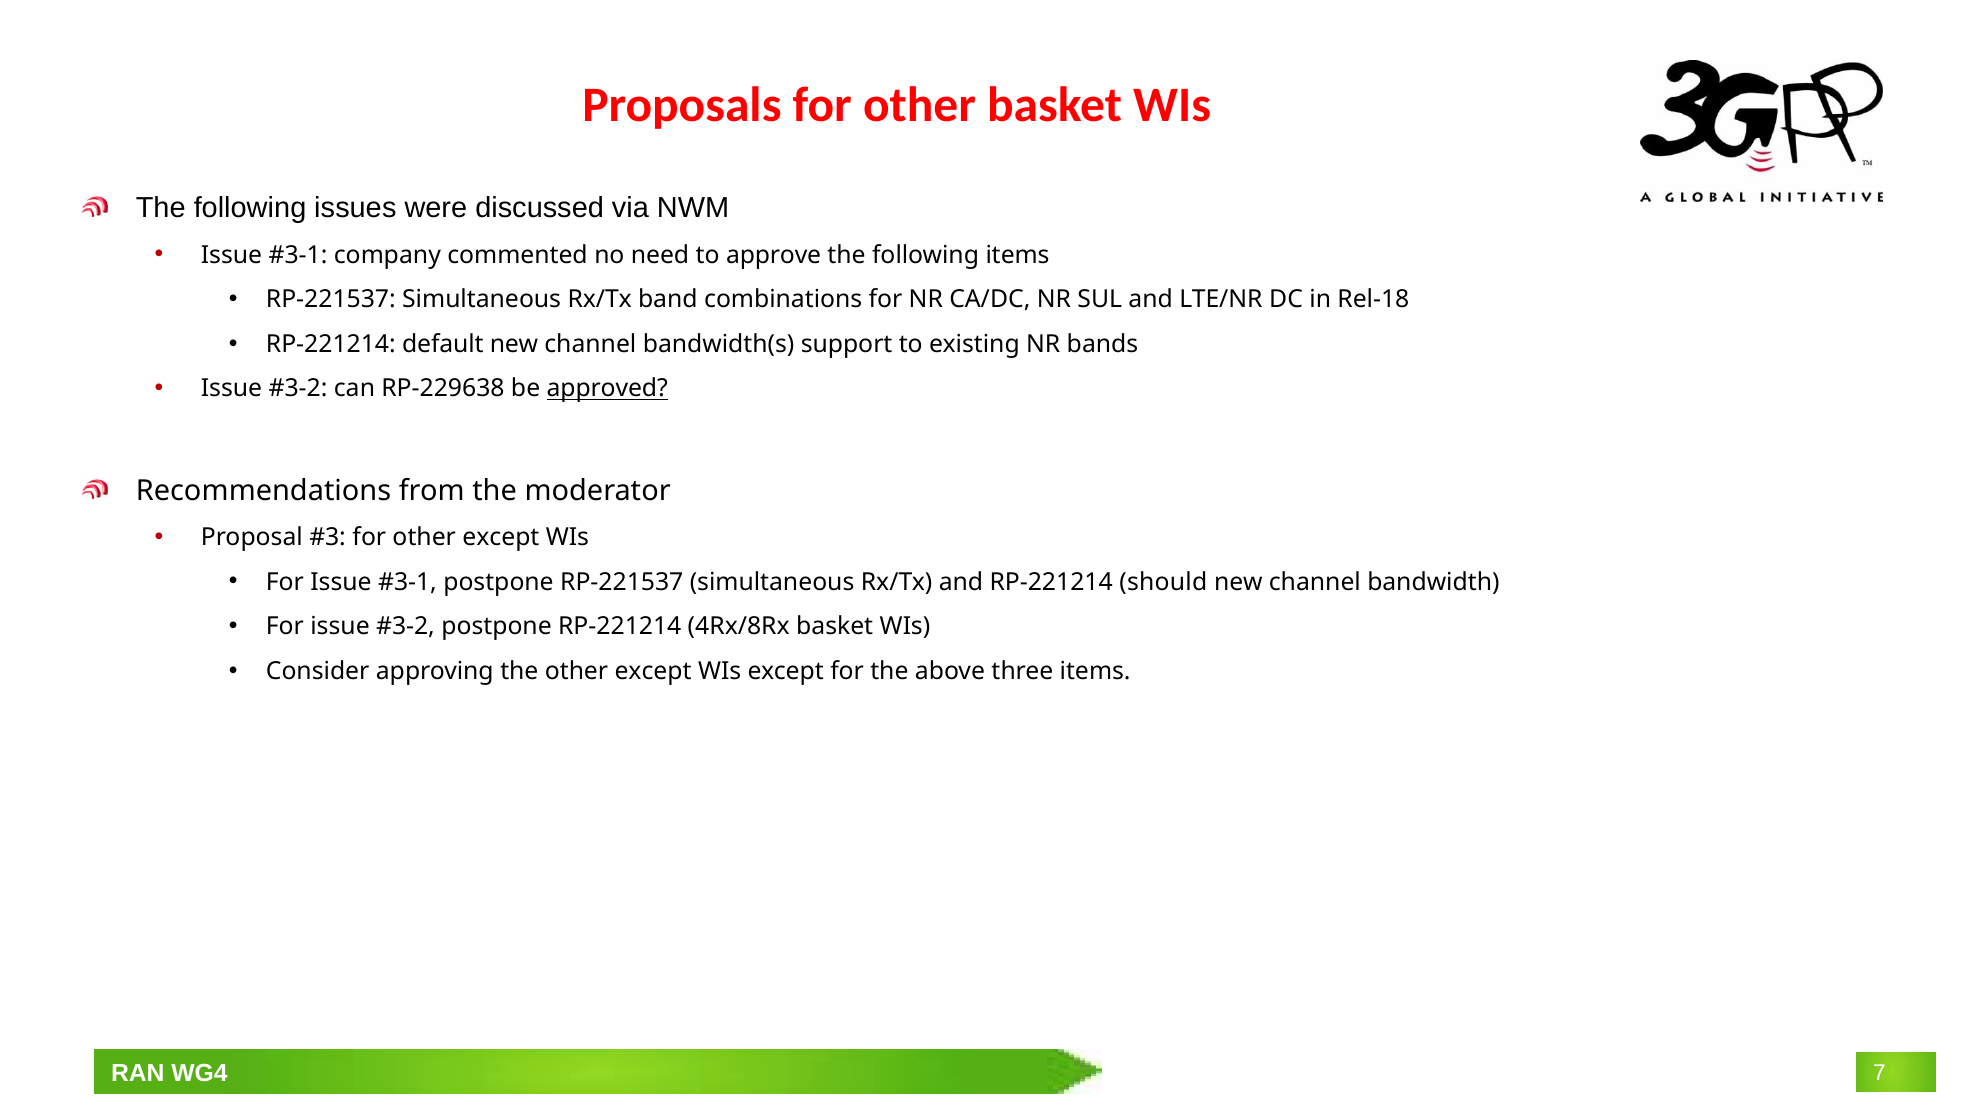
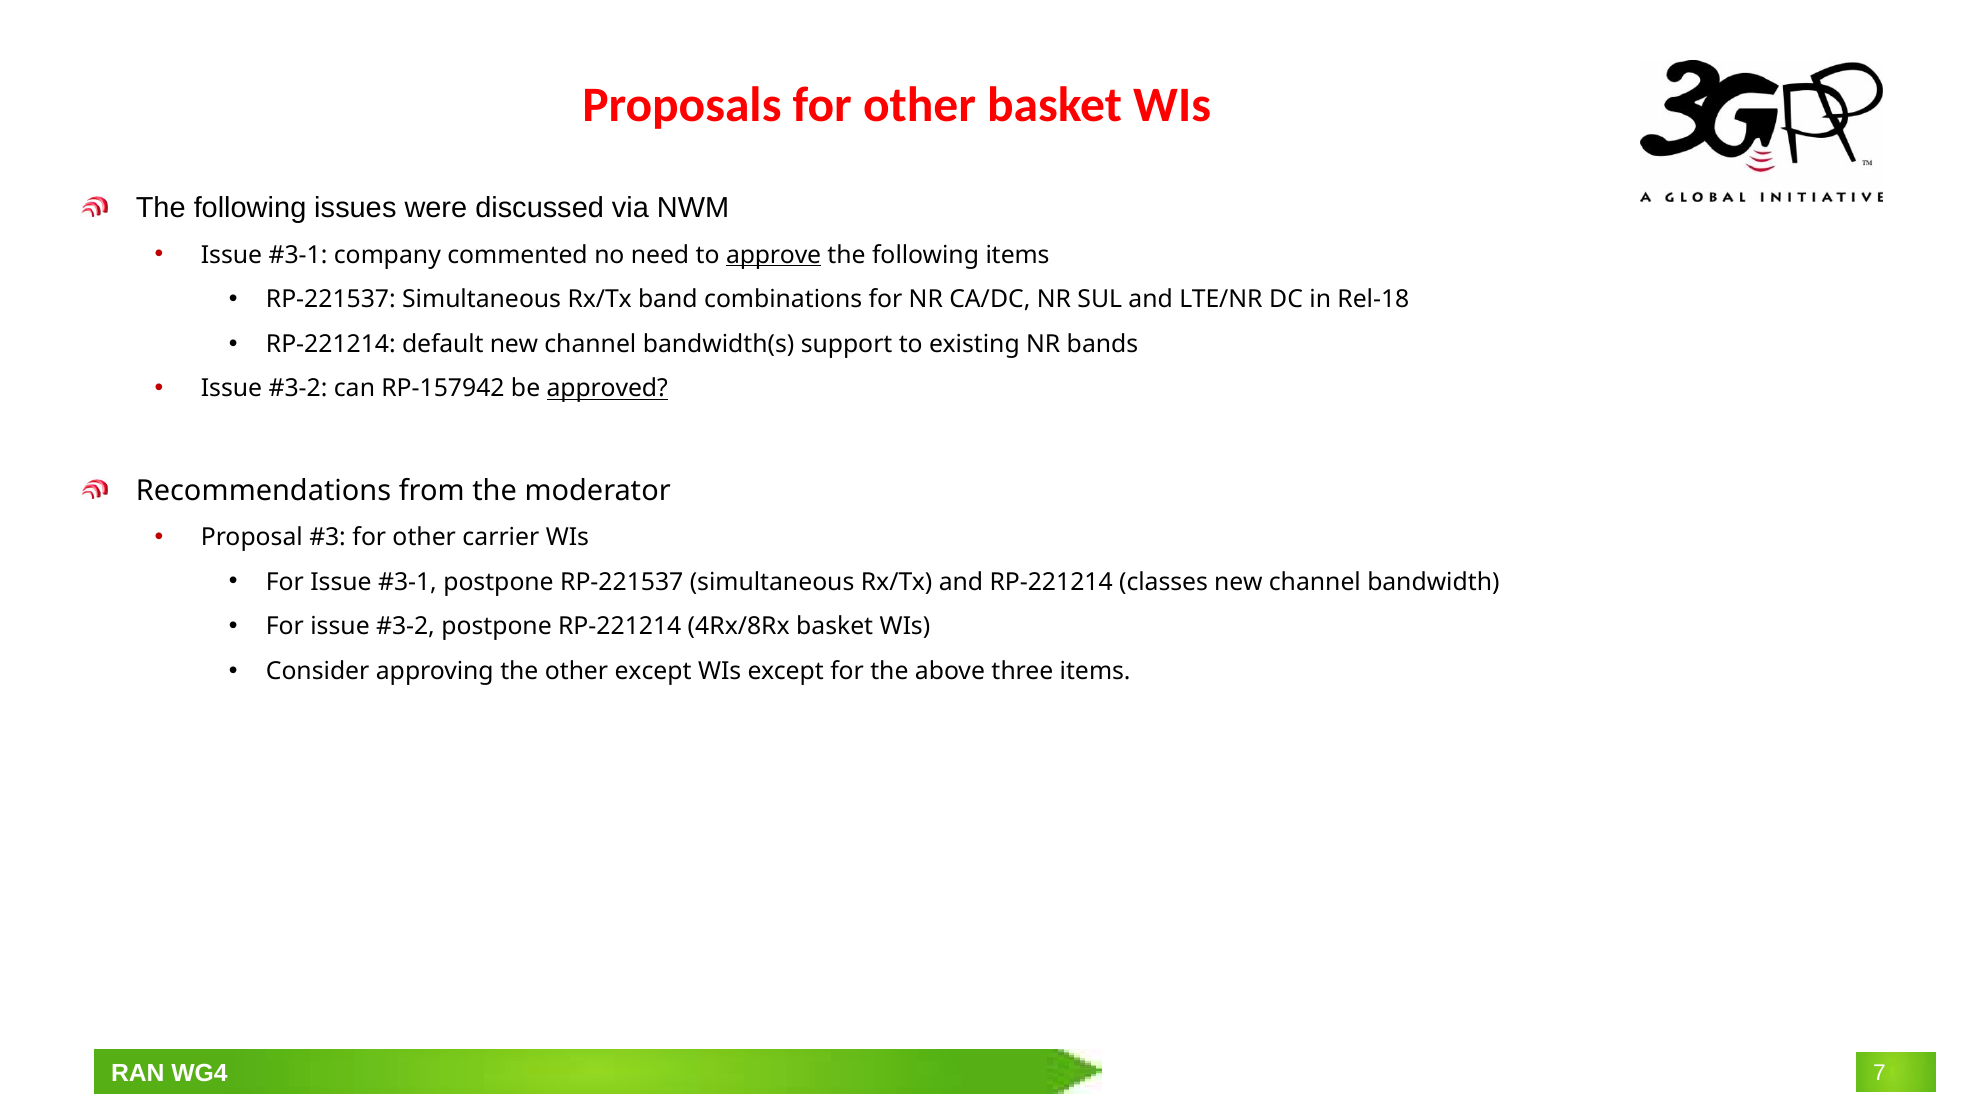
approve underline: none -> present (774, 255)
RP-229638: RP-229638 -> RP-157942 (443, 389)
for other except: except -> carrier (501, 537)
should: should -> classes (1164, 582)
